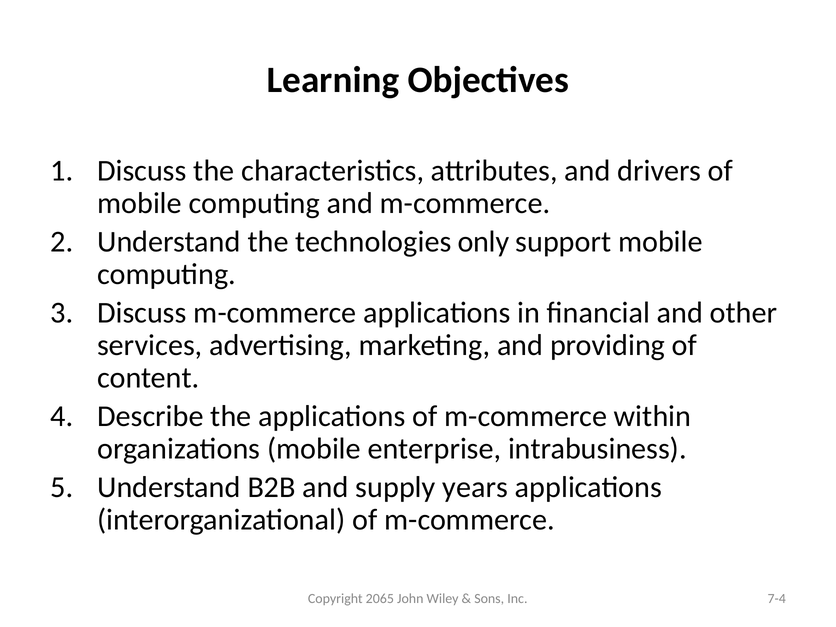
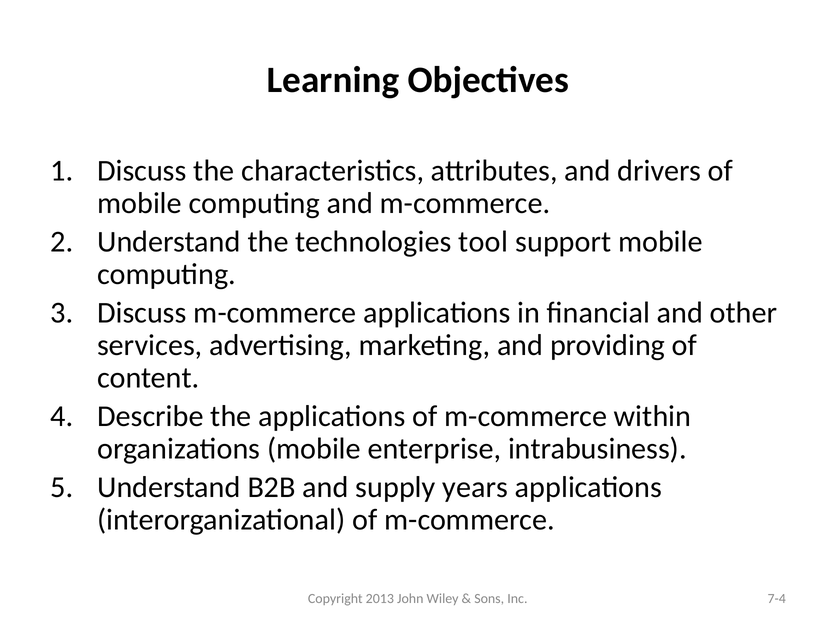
only: only -> tool (483, 242)
2065: 2065 -> 2013 (380, 599)
